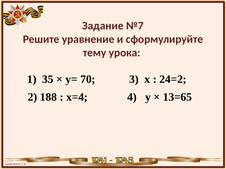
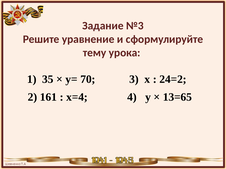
№7: №7 -> №3 (135, 26)
188: 188 -> 161 (48, 97)
